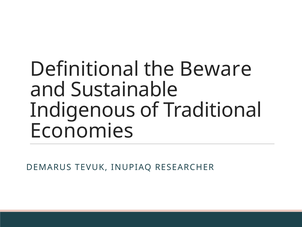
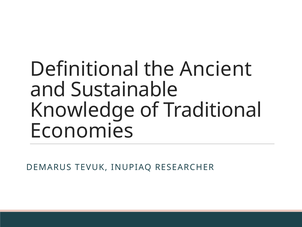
Beware: Beware -> Ancient (216, 69)
Indigenous: Indigenous -> Knowledge (83, 110)
